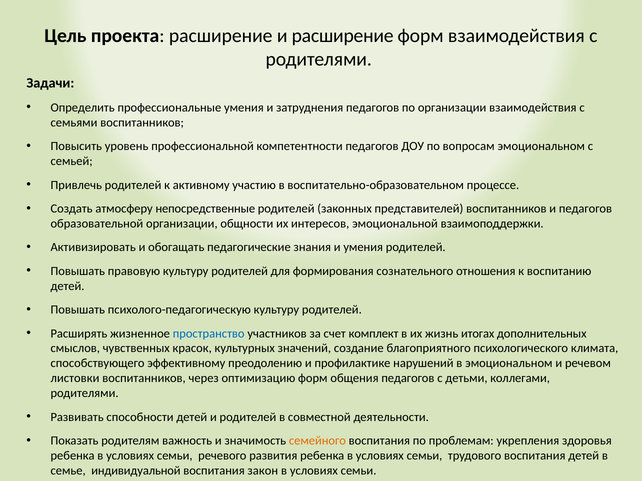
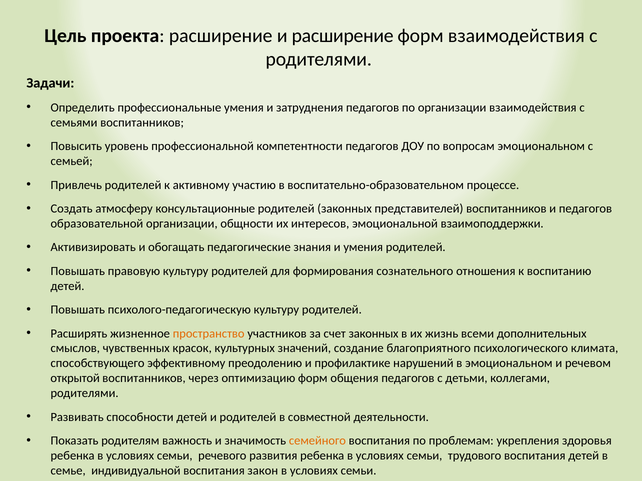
непосредственные: непосредственные -> консультационные (205, 209)
пространство colour: blue -> orange (209, 334)
счет комплект: комплект -> законных (374, 334)
итогах: итогах -> всеми (478, 334)
листовки: листовки -> открытой (75, 379)
